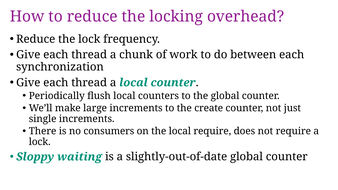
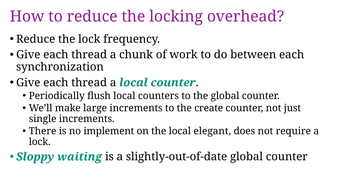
consumers: consumers -> implement (109, 131)
local require: require -> elegant (212, 131)
